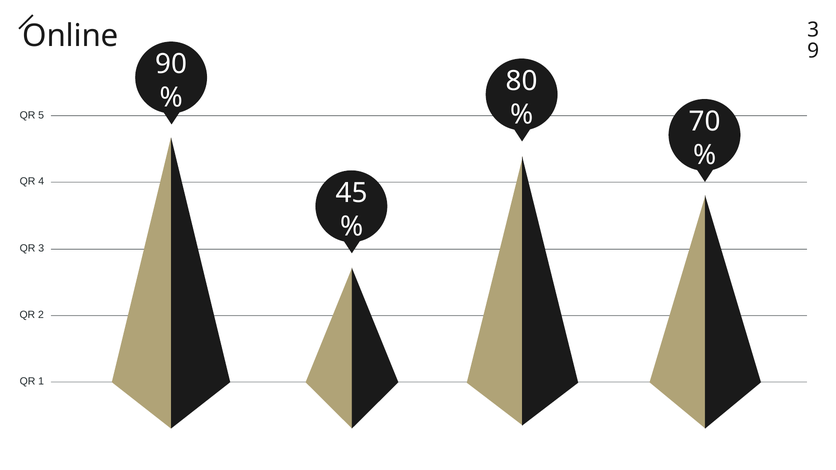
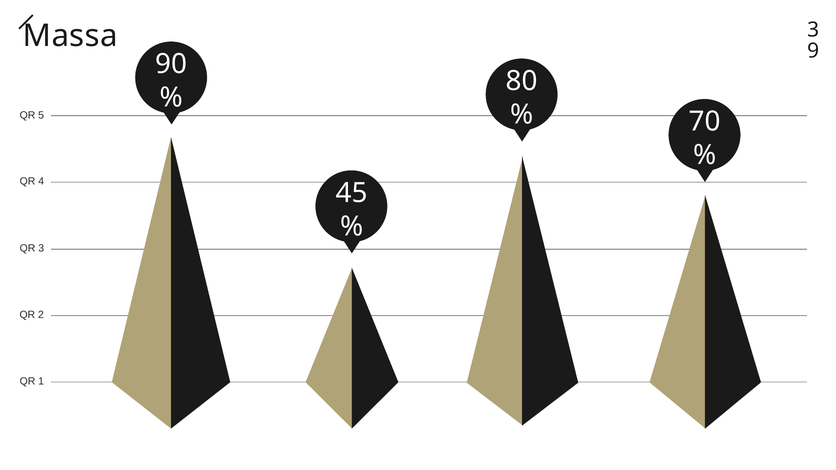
Online: Online -> Massa (70, 36)
